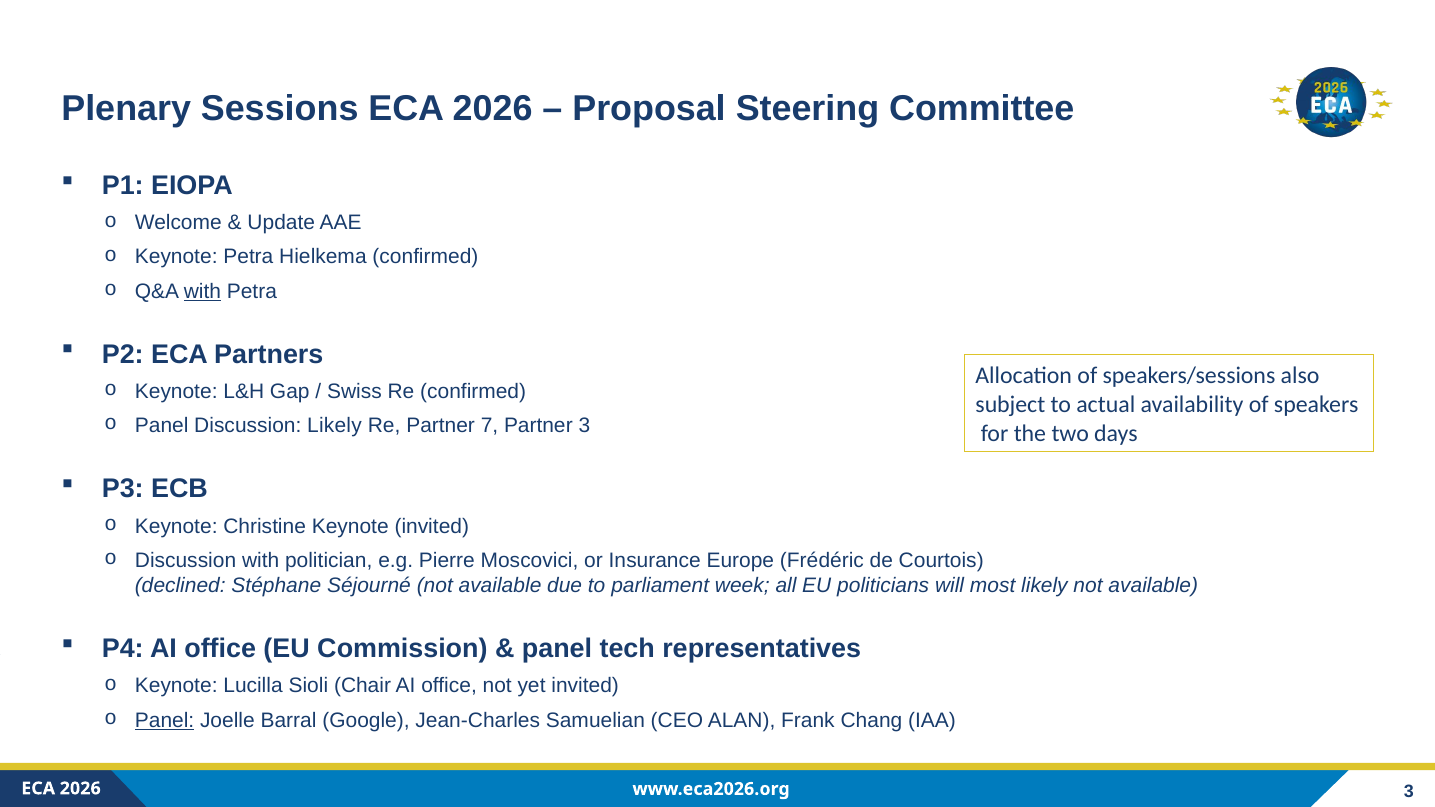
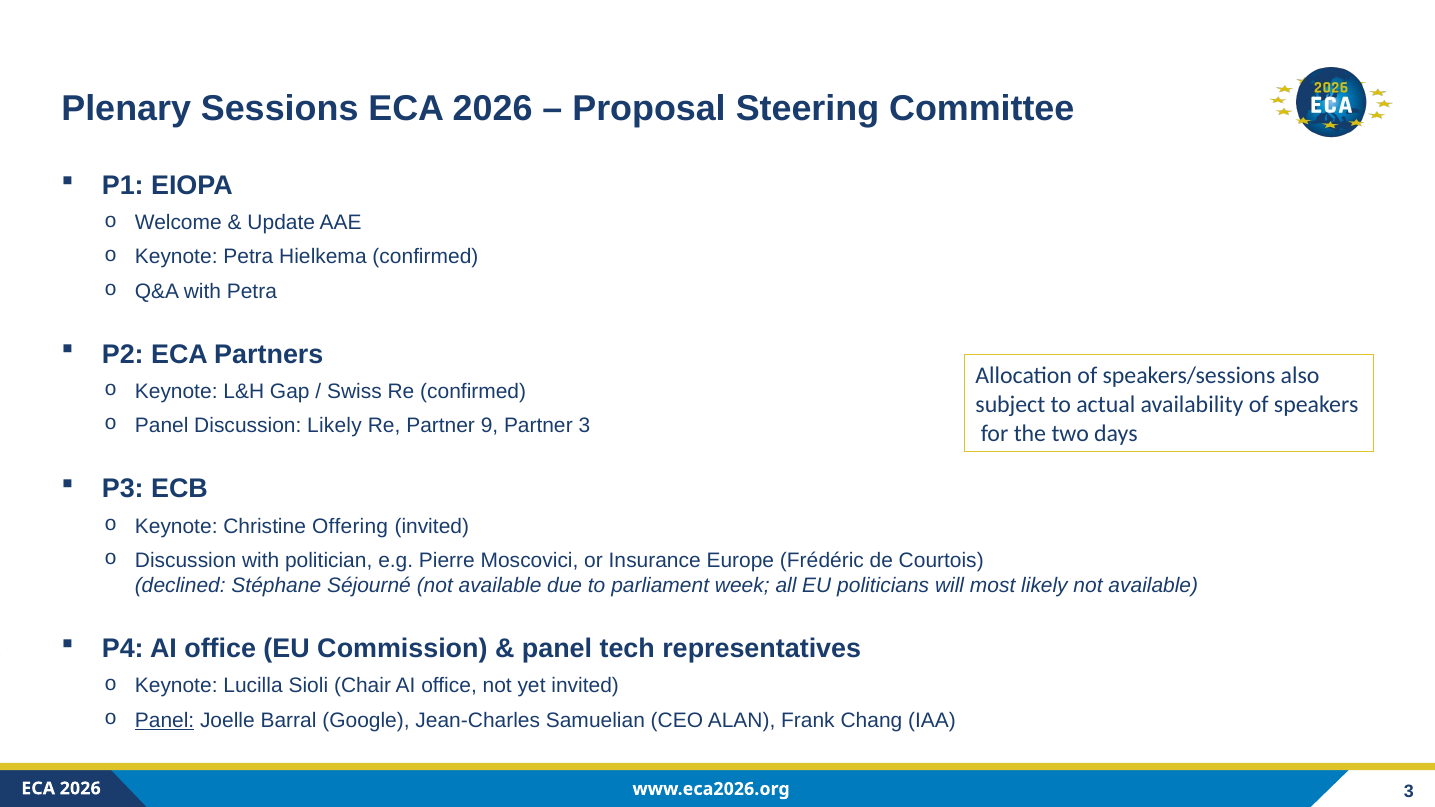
with underline: present -> none (202, 291)
7: 7 -> 9 (489, 426)
Christine Keynote: Keynote -> Offering (350, 526)
